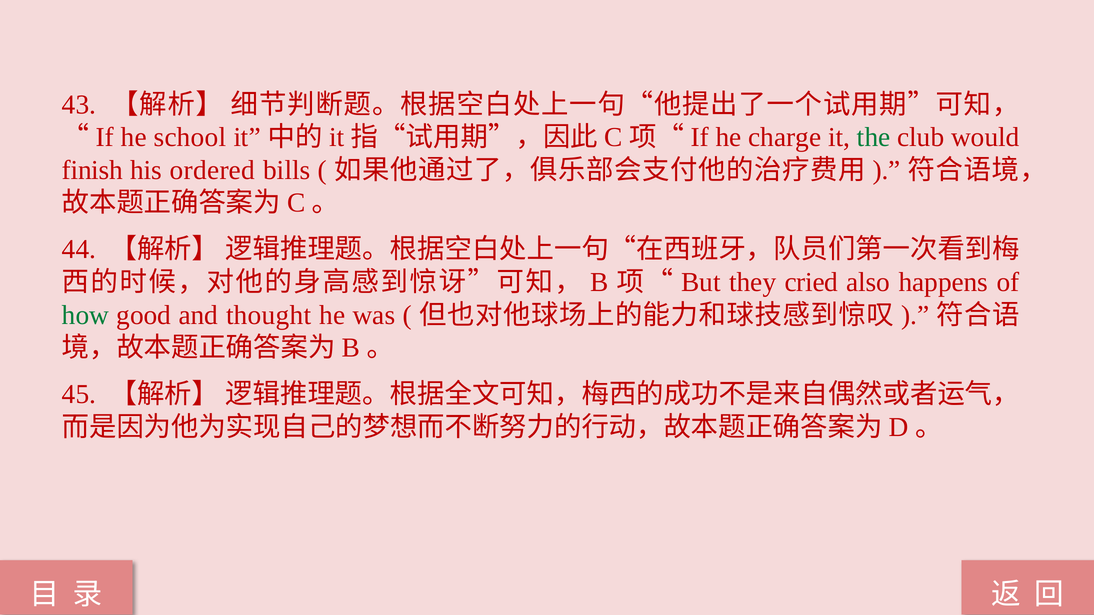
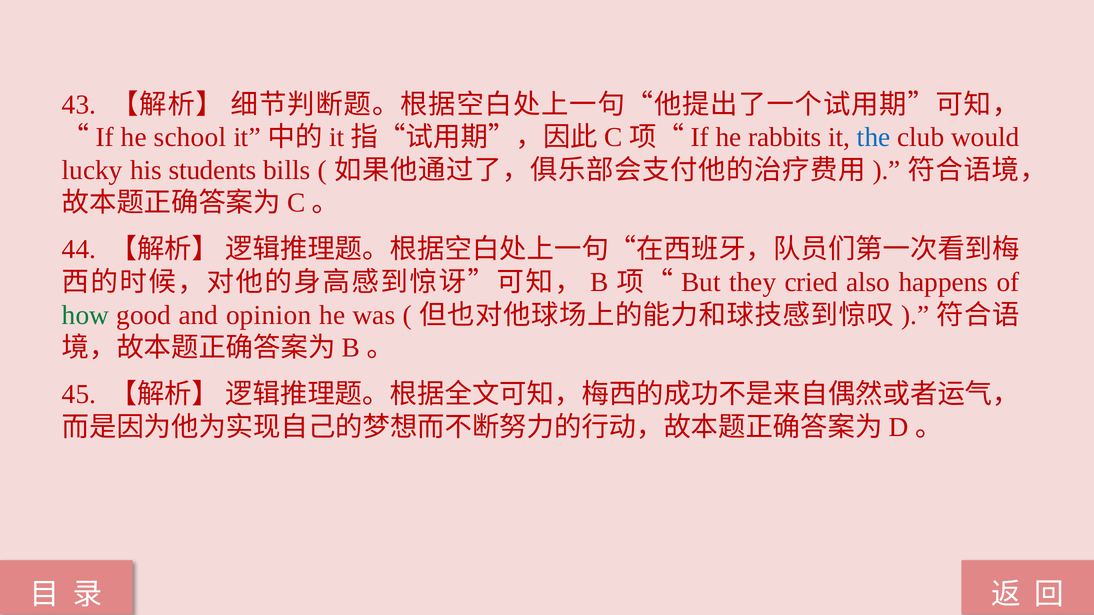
charge: charge -> rabbits (785, 137)
the colour: green -> blue (874, 137)
finish: finish -> lucky (92, 170)
ordered: ordered -> students (213, 170)
thought: thought -> opinion (269, 315)
